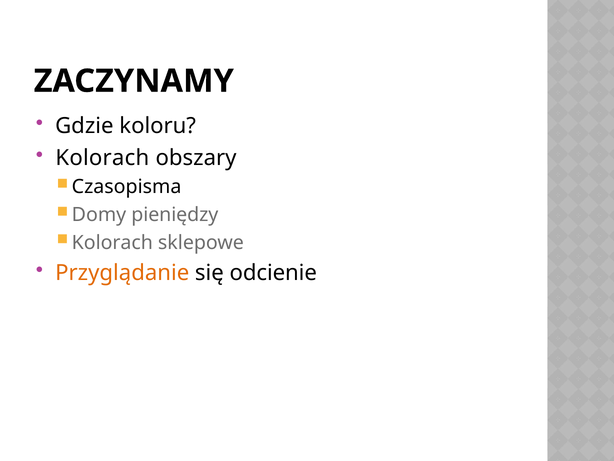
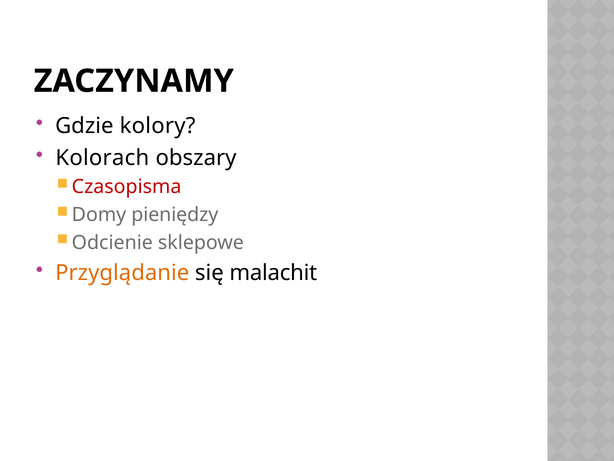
koloru: koloru -> kolory (158, 126)
Czasopisma colour: black -> red (127, 187)
Kolorach: Kolorach -> Odcienie (112, 242)
odcienie: odcienie -> malachit (273, 273)
